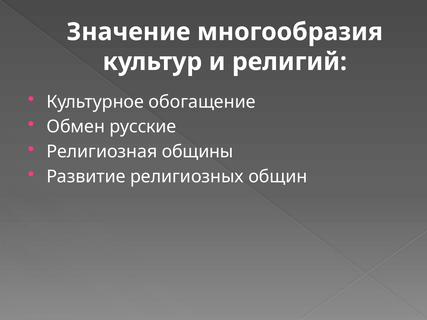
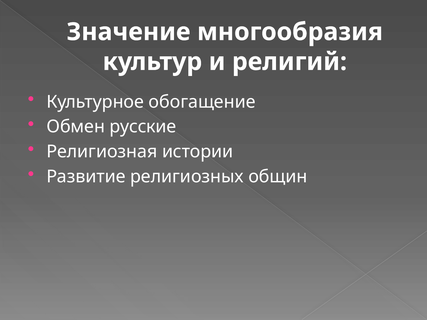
общины: общины -> истории (198, 152)
